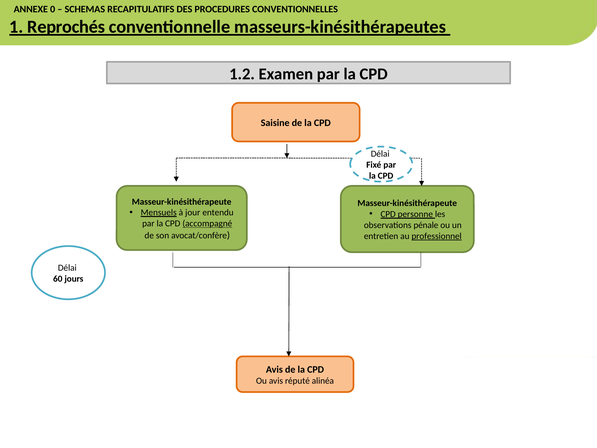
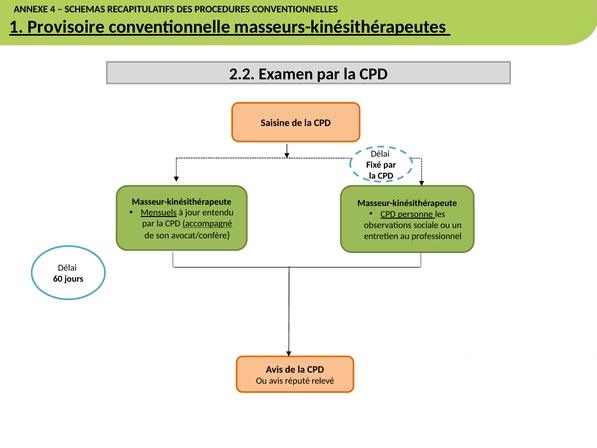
0: 0 -> 4 (53, 9)
Reprochés: Reprochés -> Provisoire (66, 27)
1.2: 1.2 -> 2.2 (242, 74)
pénale: pénale -> sociale (426, 225)
professionnel underline: present -> none (437, 236)
réputé alinéa: alinéa -> relevé (323, 381)
